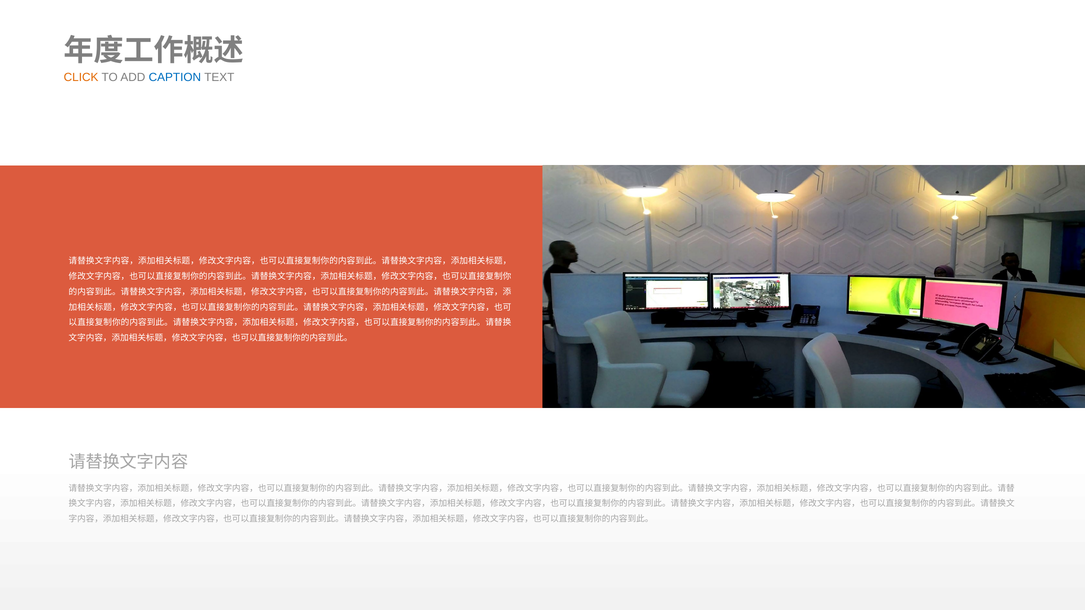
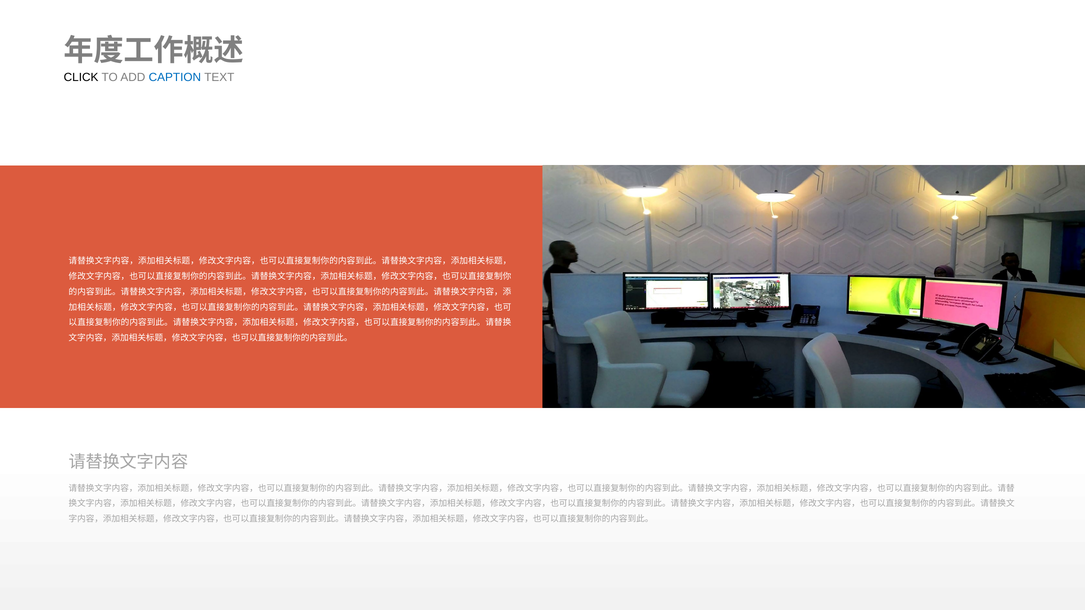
CLICK colour: orange -> black (81, 77)
